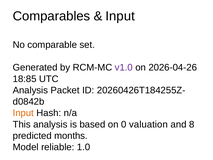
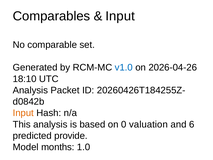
v1.0 colour: purple -> blue (124, 67)
18:85: 18:85 -> 18:10 (25, 79)
8: 8 -> 6 (192, 124)
months: months -> provide (71, 136)
reliable: reliable -> months (58, 147)
